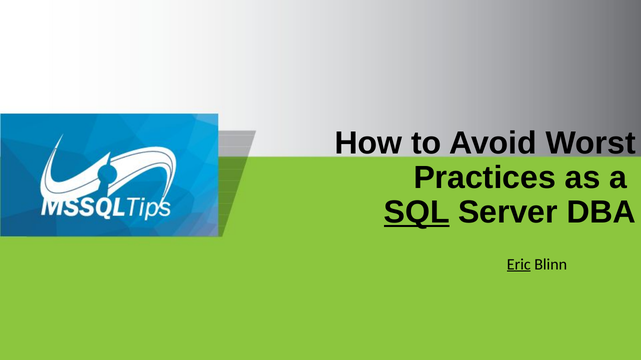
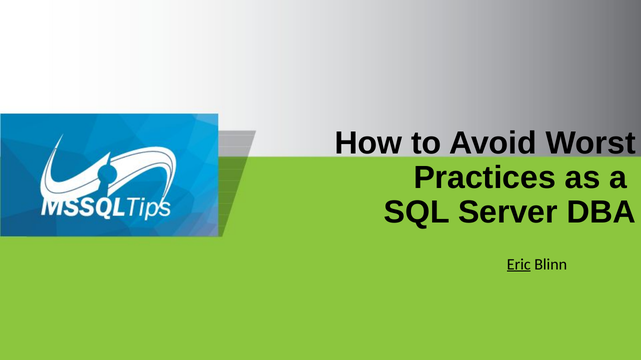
SQL underline: present -> none (417, 213)
